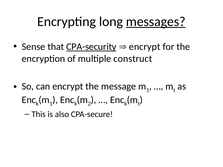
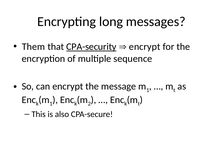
messages underline: present -> none (156, 22)
Sense: Sense -> Them (33, 47)
construct: construct -> sequence (133, 59)
